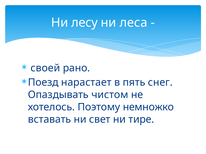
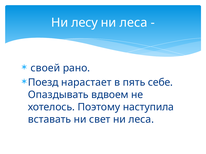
снег: снег -> себе (160, 83)
чистом: чистом -> вдвоем (110, 95)
немножко: немножко -> наступила (148, 107)
свет ни тире: тире -> леса (141, 120)
